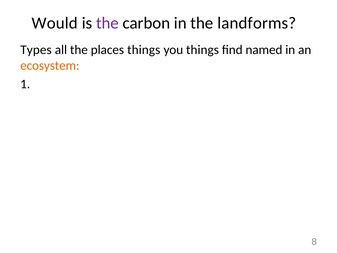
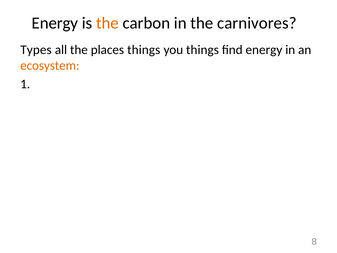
Would: Would -> Energy (55, 23)
the colour: purple -> orange (107, 23)
landforms: landforms -> carnivores (257, 23)
find named: named -> energy (264, 50)
